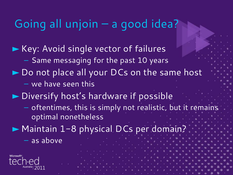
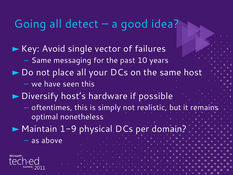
unjoin: unjoin -> detect (82, 24)
1-8: 1-8 -> 1-9 (68, 129)
